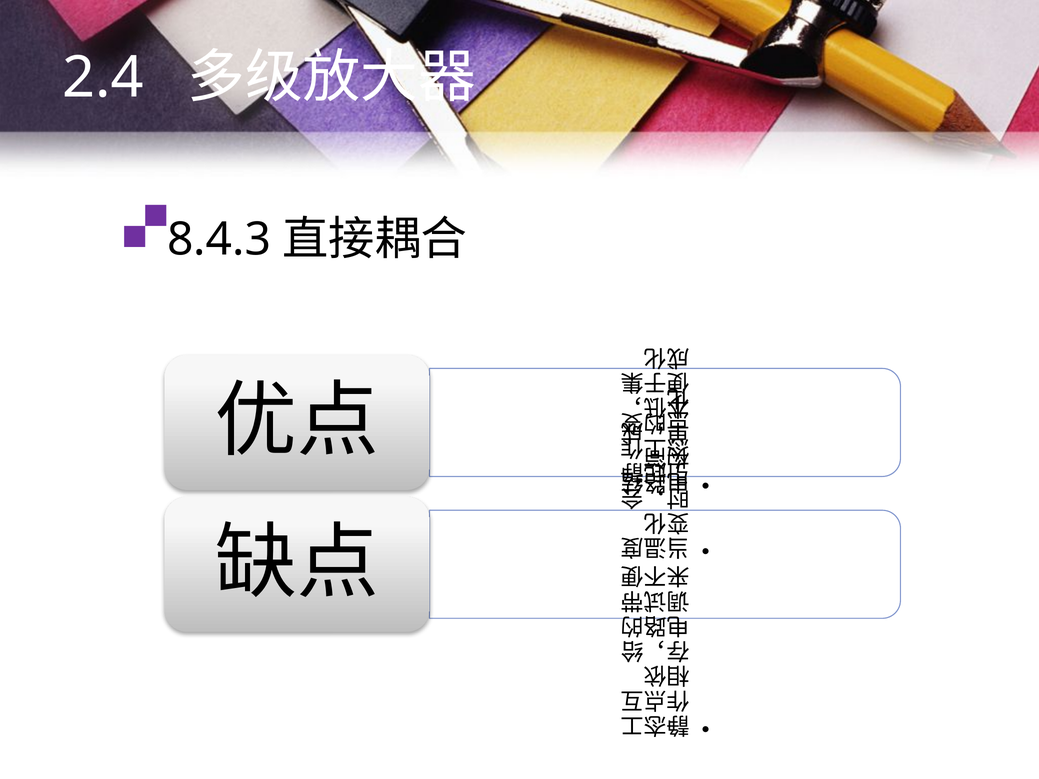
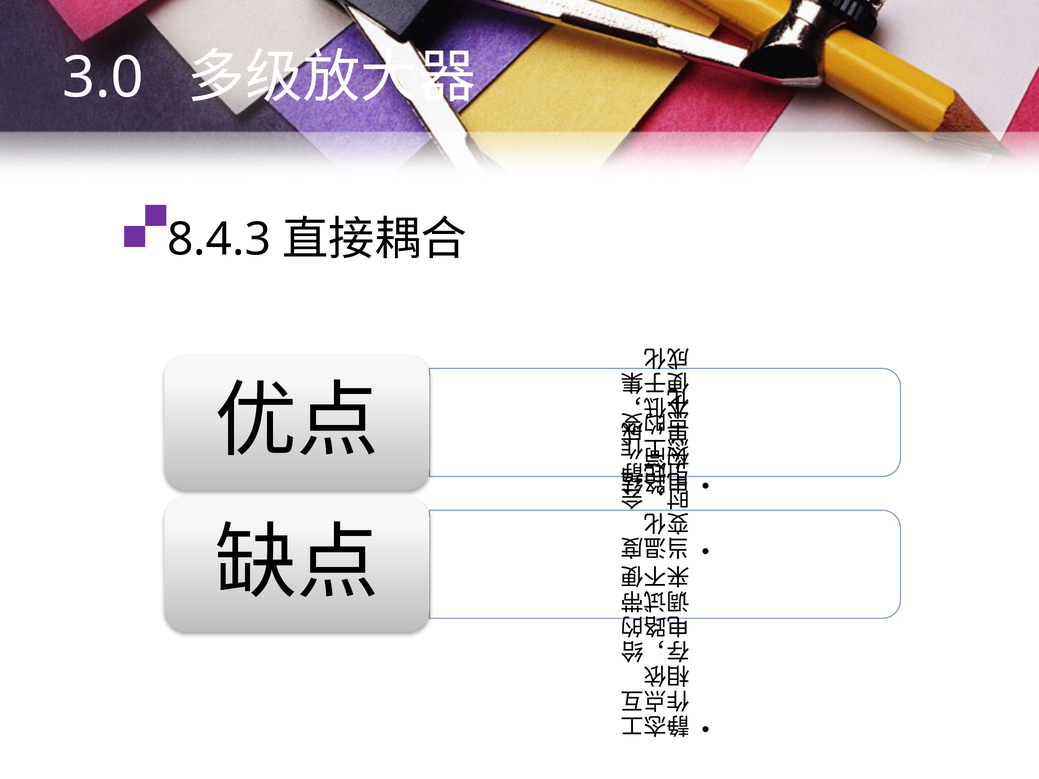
2.4: 2.4 -> 3.0 (103, 78)
